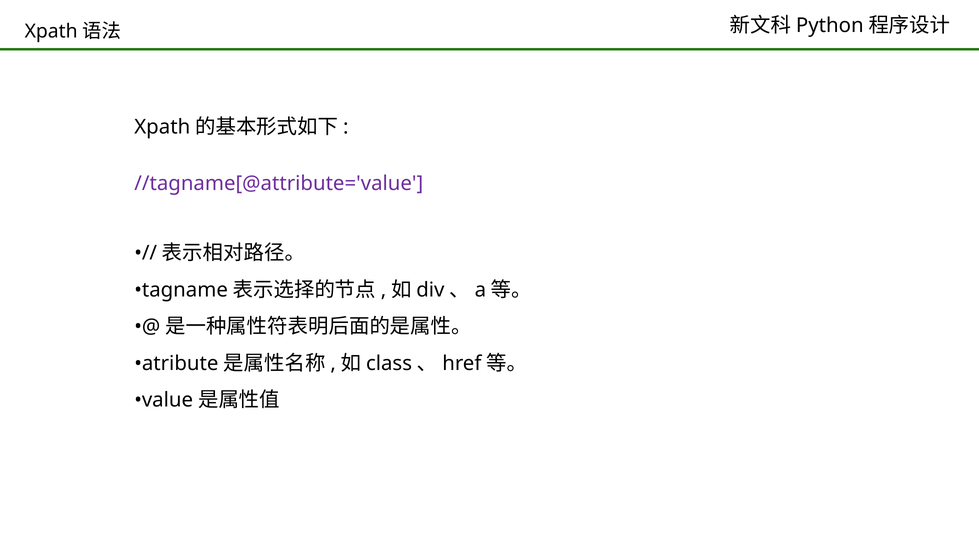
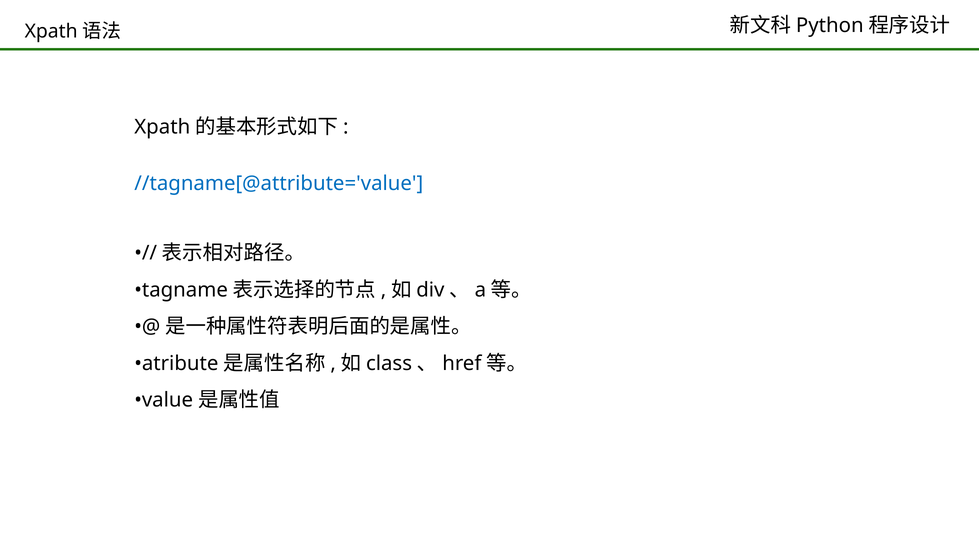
//tagname[@attribute='value colour: purple -> blue (279, 183)
